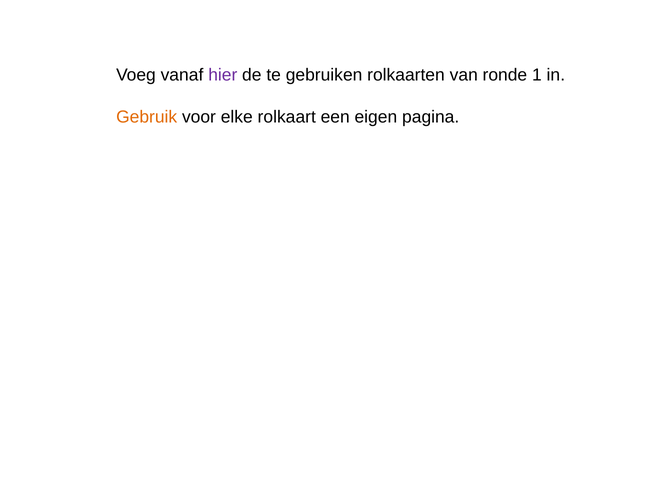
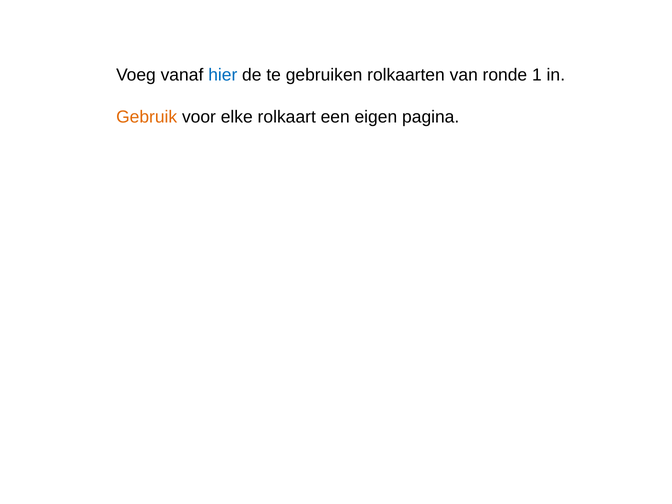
hier colour: purple -> blue (223, 75)
